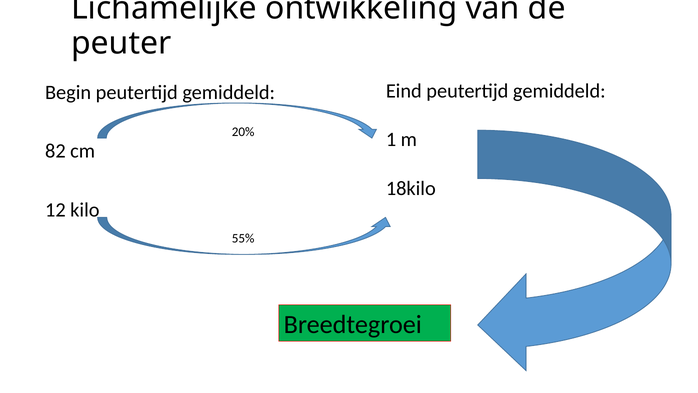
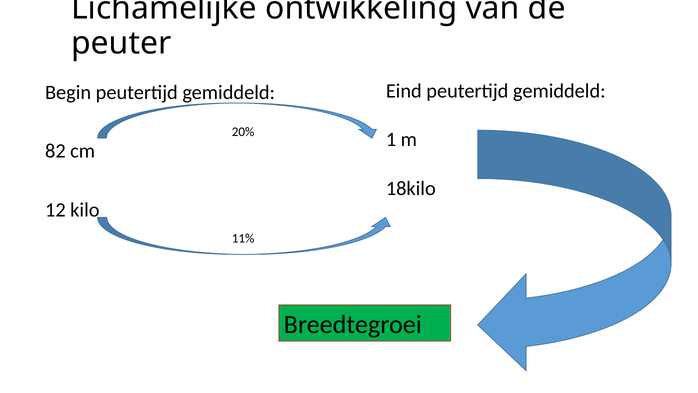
55%: 55% -> 11% (243, 238)
